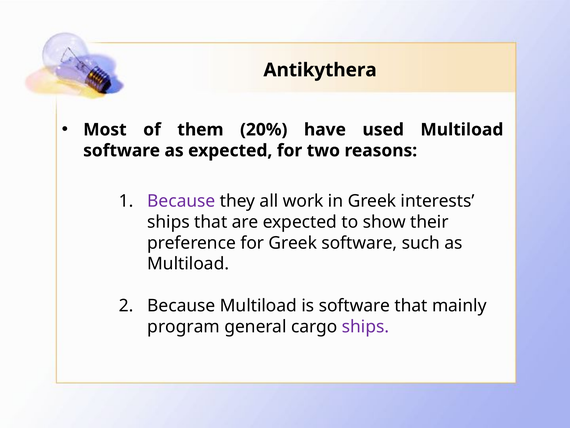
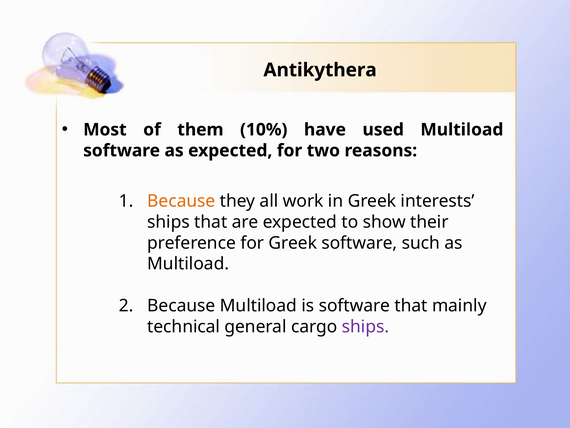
20%: 20% -> 10% (264, 130)
Because colour: purple -> orange (181, 201)
program: program -> technical (184, 326)
